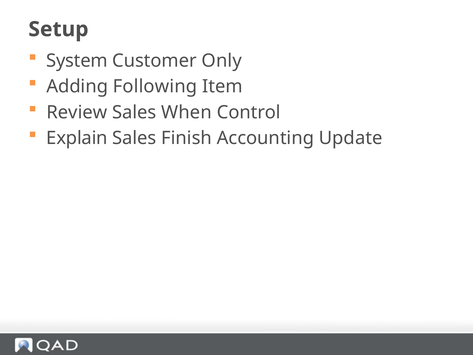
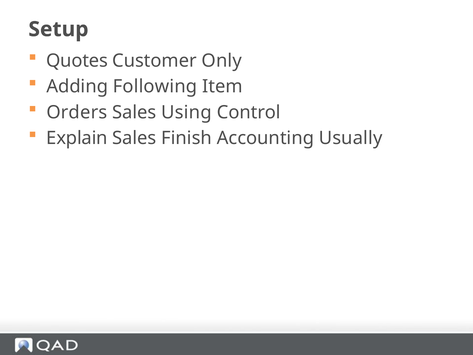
System: System -> Quotes (77, 61)
Review: Review -> Orders (77, 112)
When: When -> Using (187, 112)
Update: Update -> Usually (351, 138)
